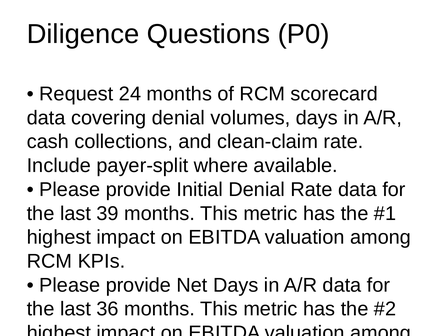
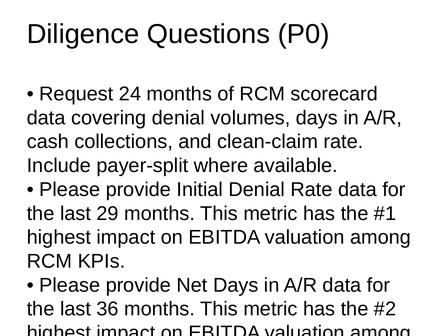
39: 39 -> 29 (108, 213)
